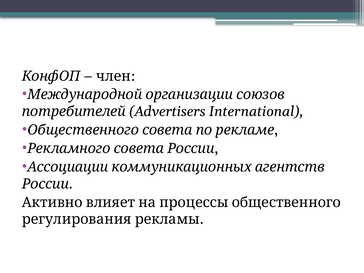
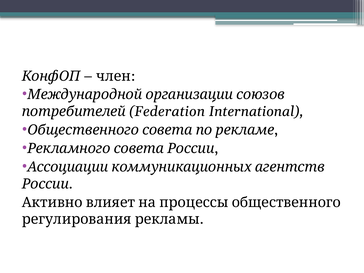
Advertisers: Advertisers -> Federation (170, 112)
